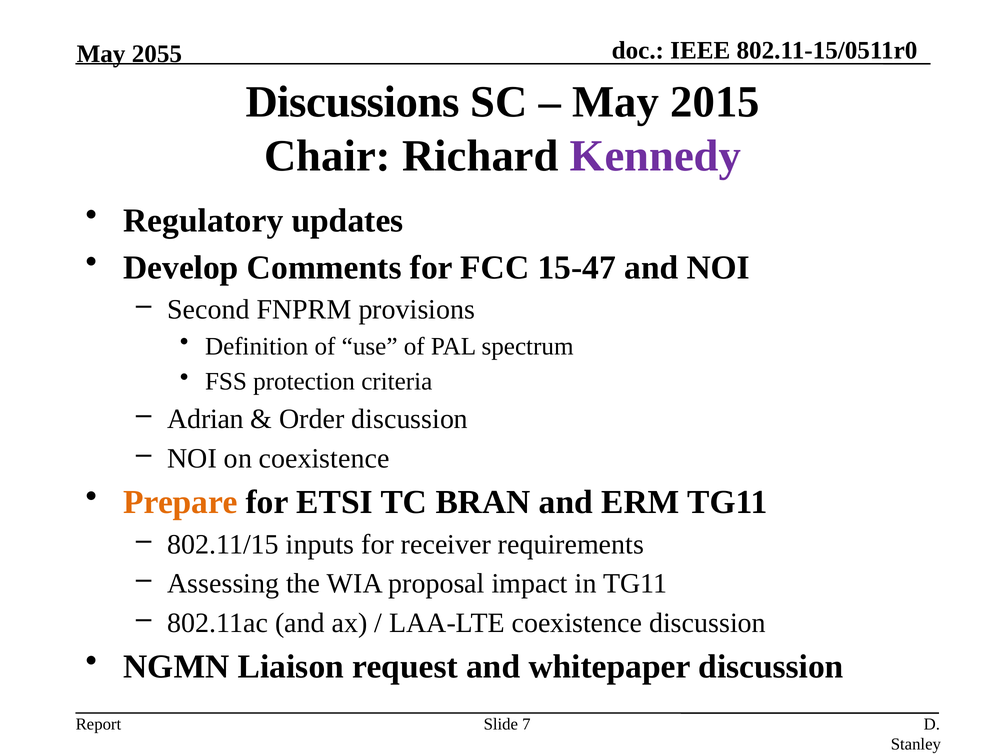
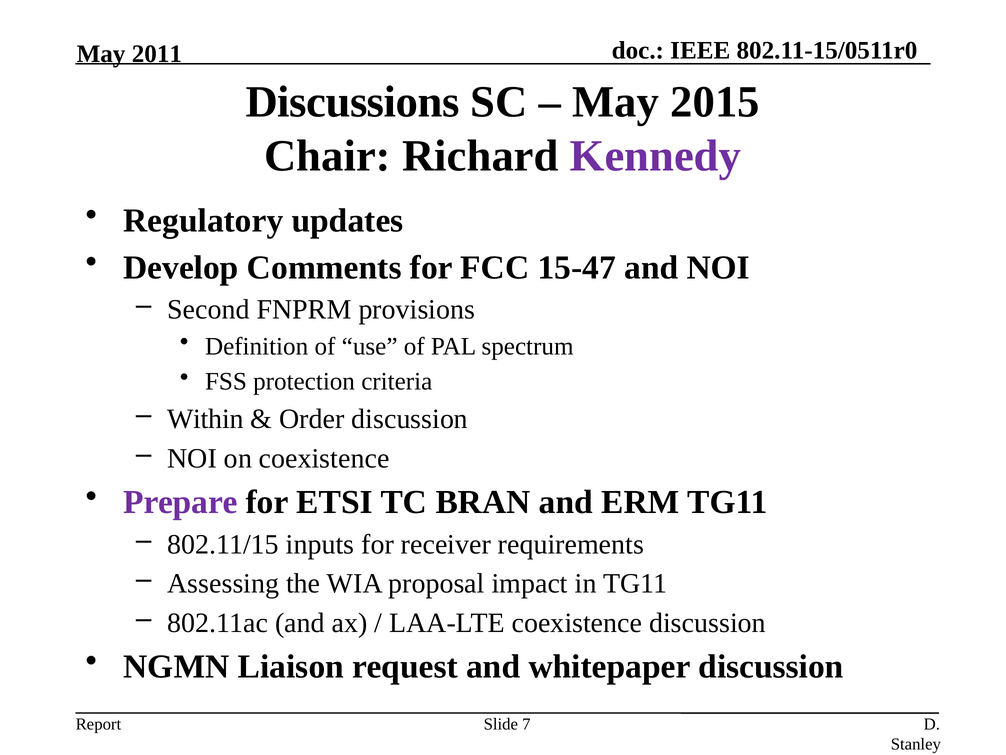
2055: 2055 -> 2011 (157, 54)
Adrian: Adrian -> Within (206, 419)
Prepare colour: orange -> purple (180, 502)
